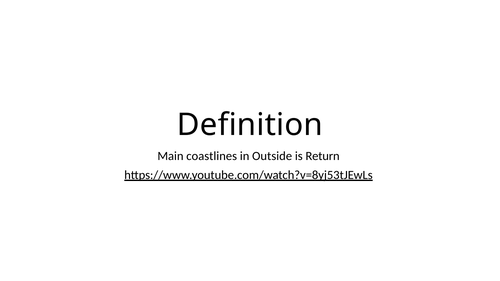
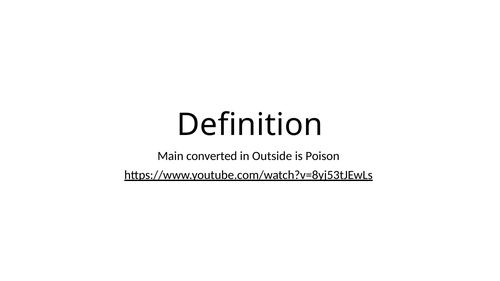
coastlines: coastlines -> converted (212, 156)
Return: Return -> Poison (323, 156)
